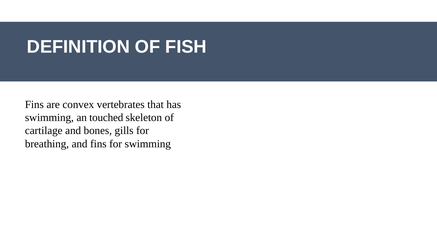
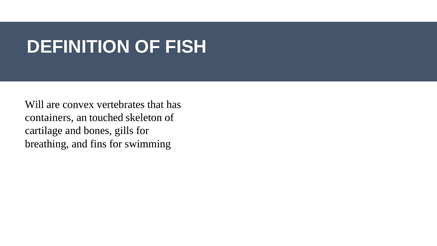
Fins: Fins -> Will (34, 104)
swimming: swimming -> containers (49, 117)
